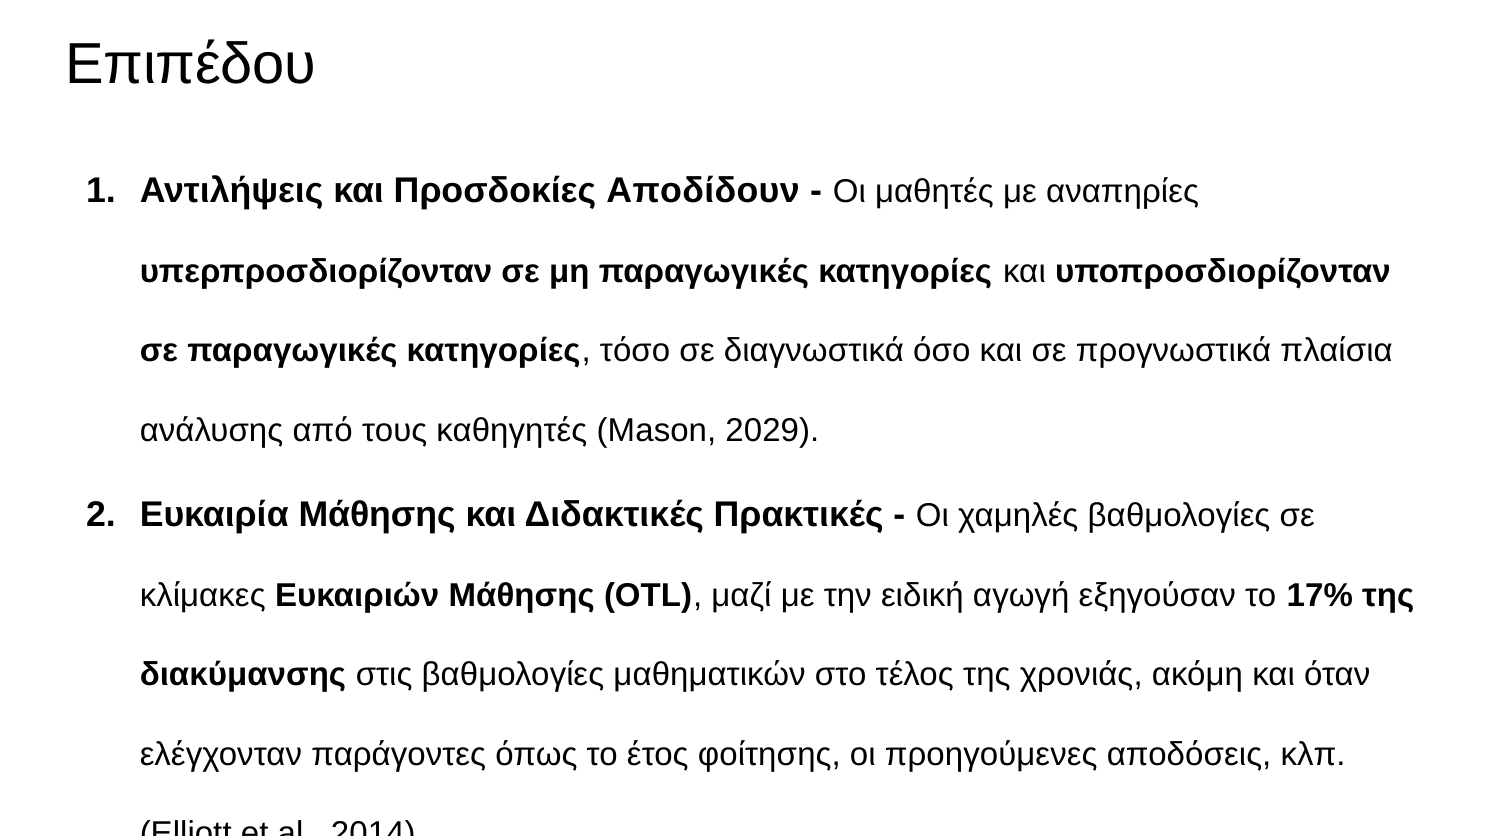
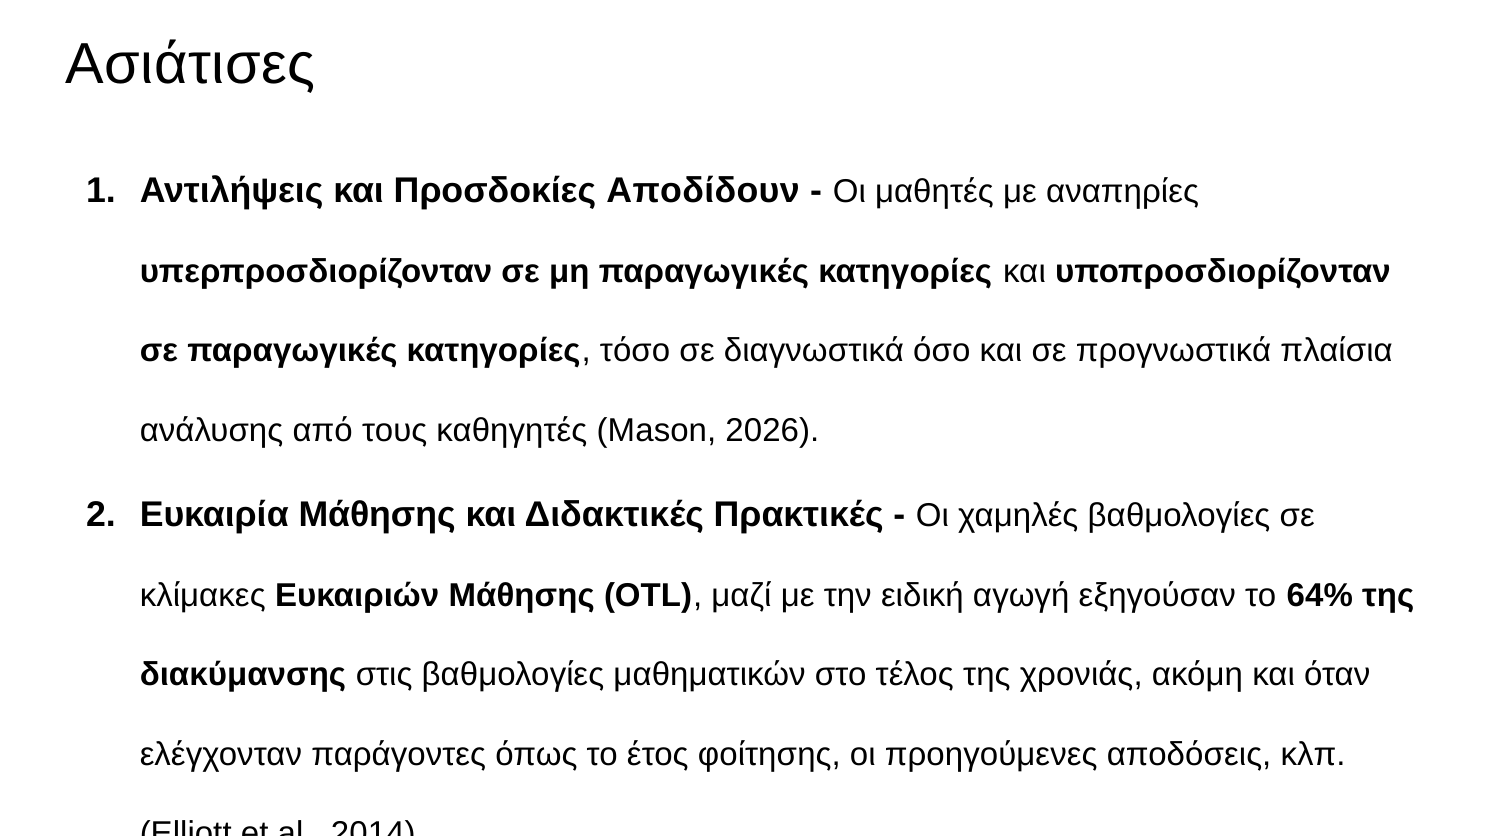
Επιπέδου: Επιπέδου -> Ασιάτισες (190, 64)
2029: 2029 -> 2026 (772, 430)
17%: 17% -> 64% (1320, 596)
